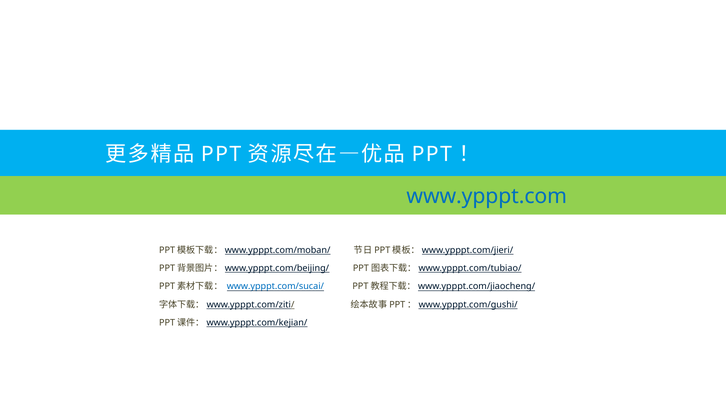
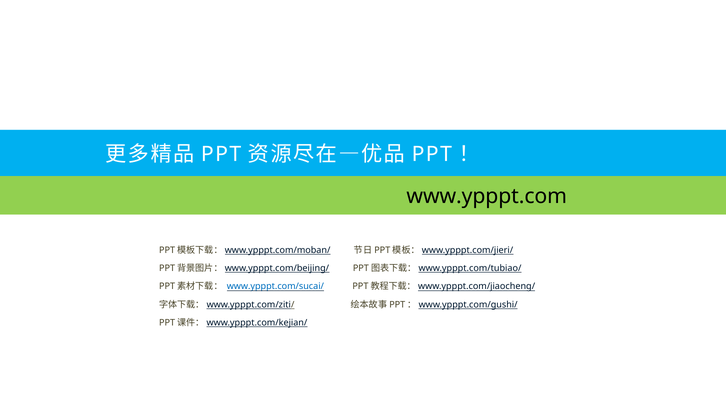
www.ypppt.com colour: blue -> black (487, 197)
